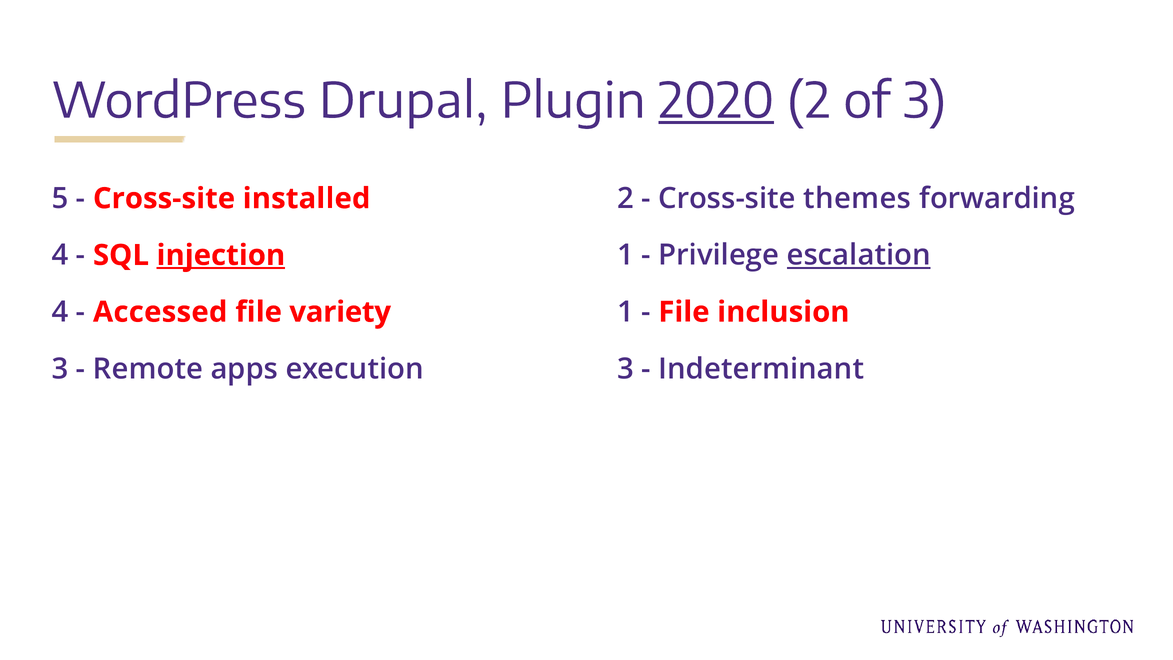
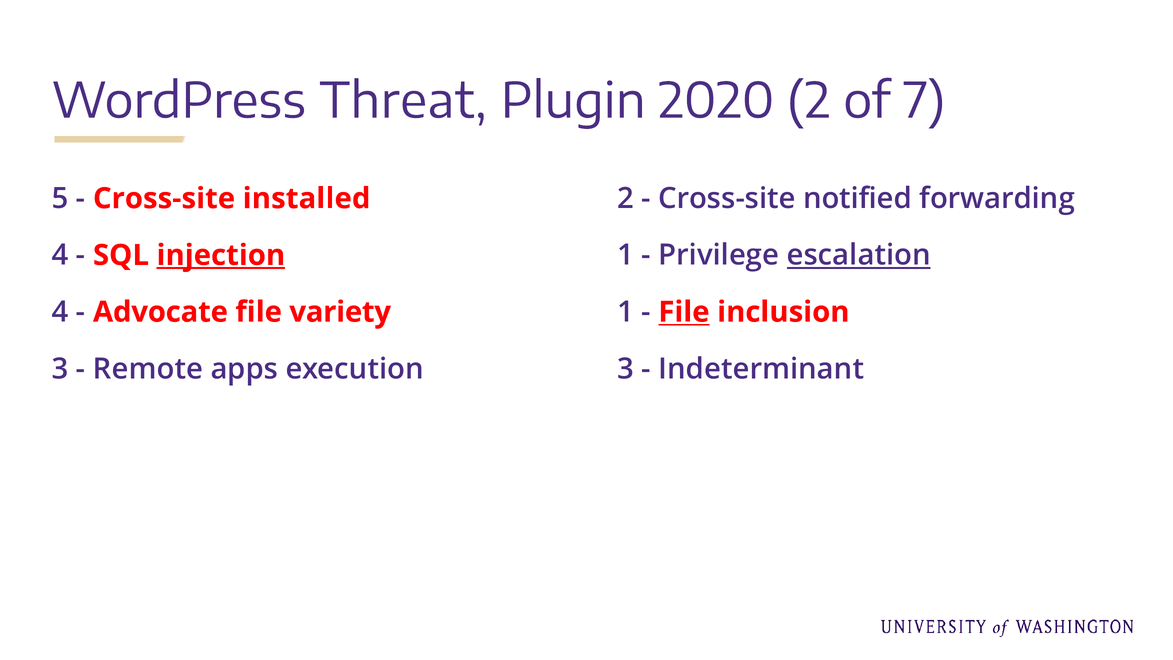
Drupal: Drupal -> Threat (403, 102)
2020 underline: present -> none (716, 102)
of 3: 3 -> 7 (924, 102)
themes: themes -> notified (858, 198)
Accessed: Accessed -> Advocate (160, 312)
File underline: none -> present (684, 312)
